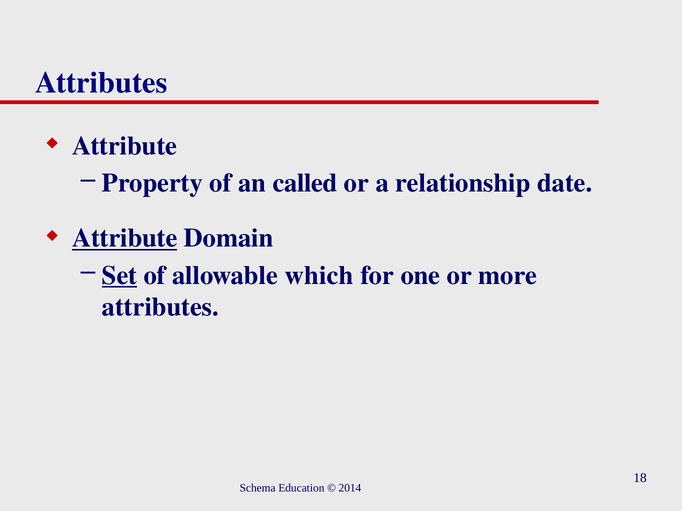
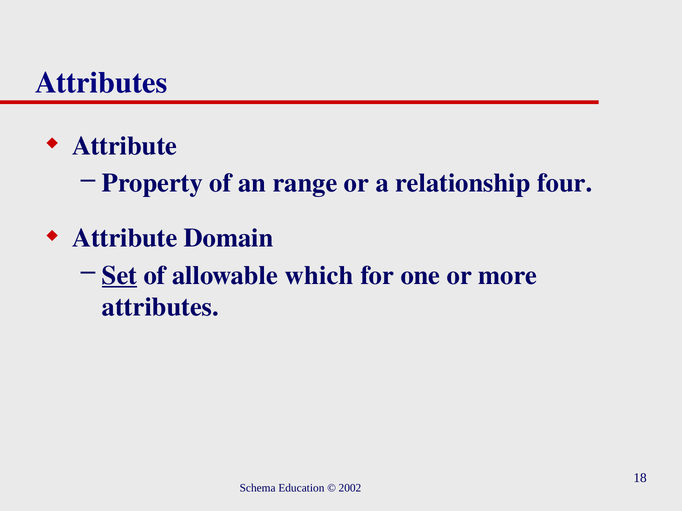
called: called -> range (305, 183)
date: date -> four (565, 183)
Attribute underline: present -> none (125, 238)
2014: 2014 -> 2002 (350, 488)
